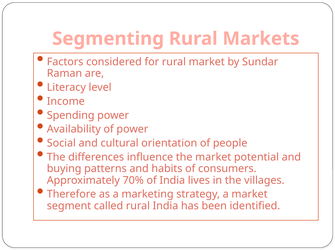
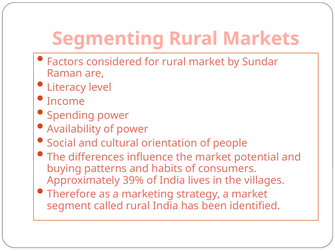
70%: 70% -> 39% (133, 180)
